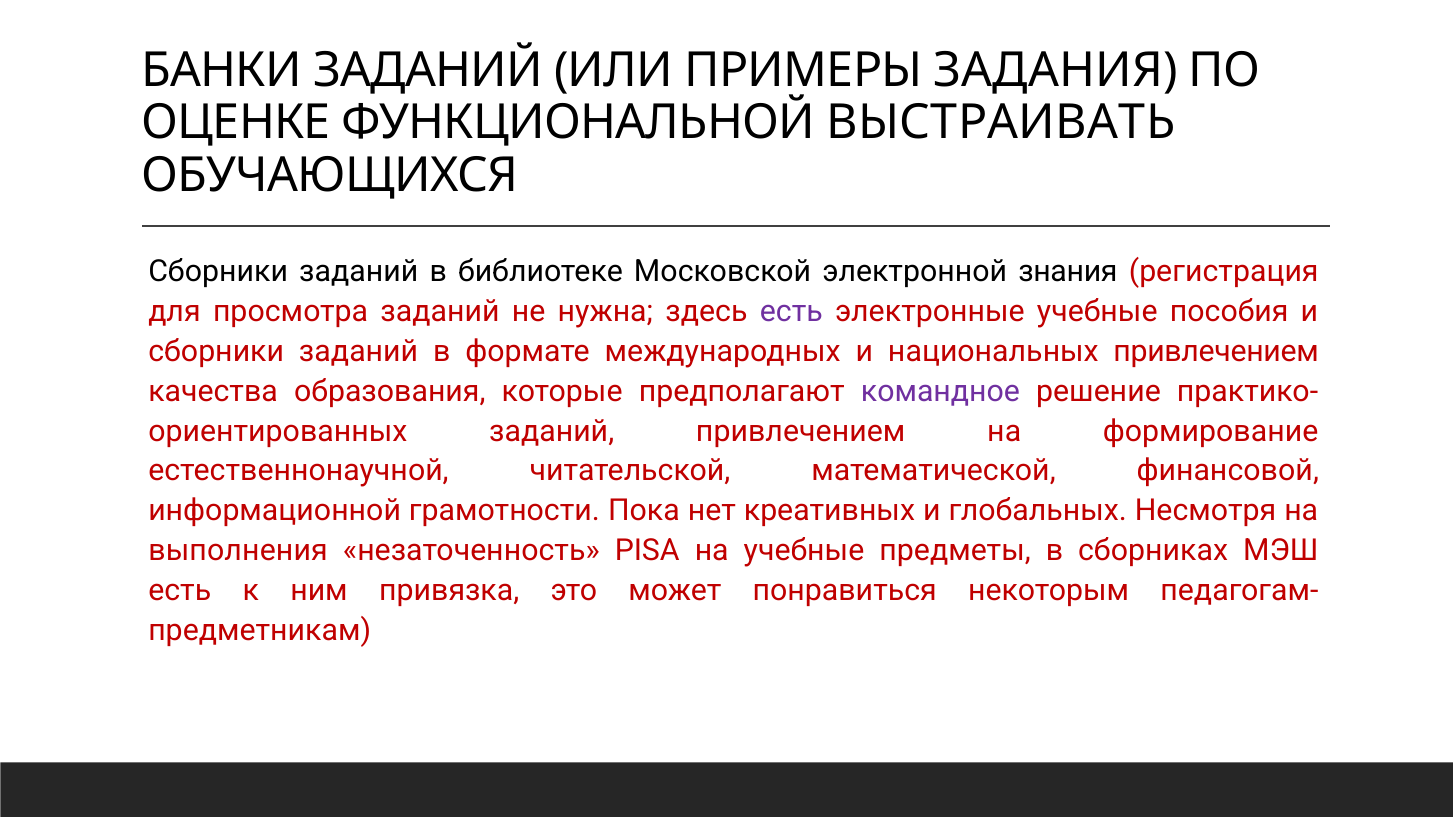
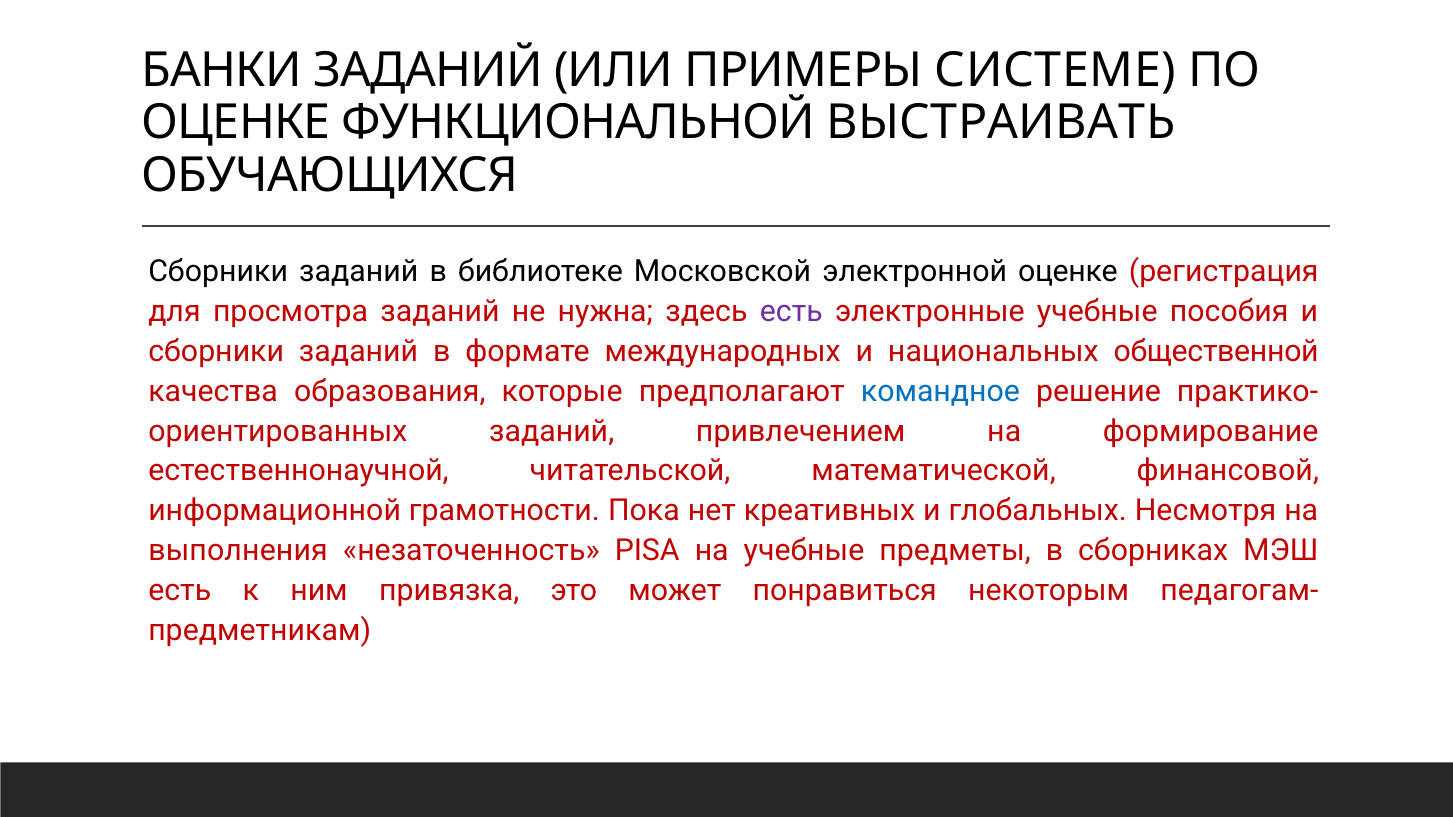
ЗАДАНИЯ: ЗАДАНИЯ -> СИСТЕМЕ (1056, 70)
электронной знания: знания -> оценке (1068, 271)
национальных привлечением: привлечением -> общественной (1216, 351)
командное colour: purple -> blue (940, 391)
